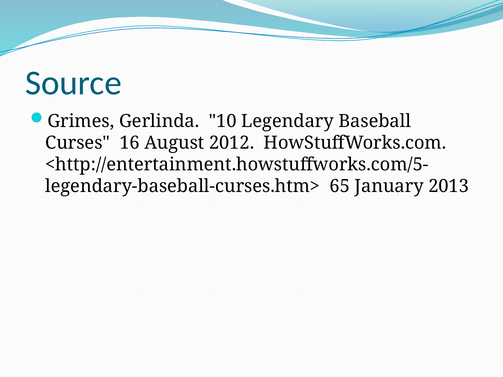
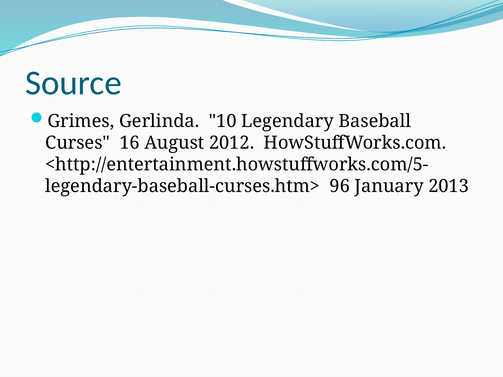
65: 65 -> 96 (340, 186)
